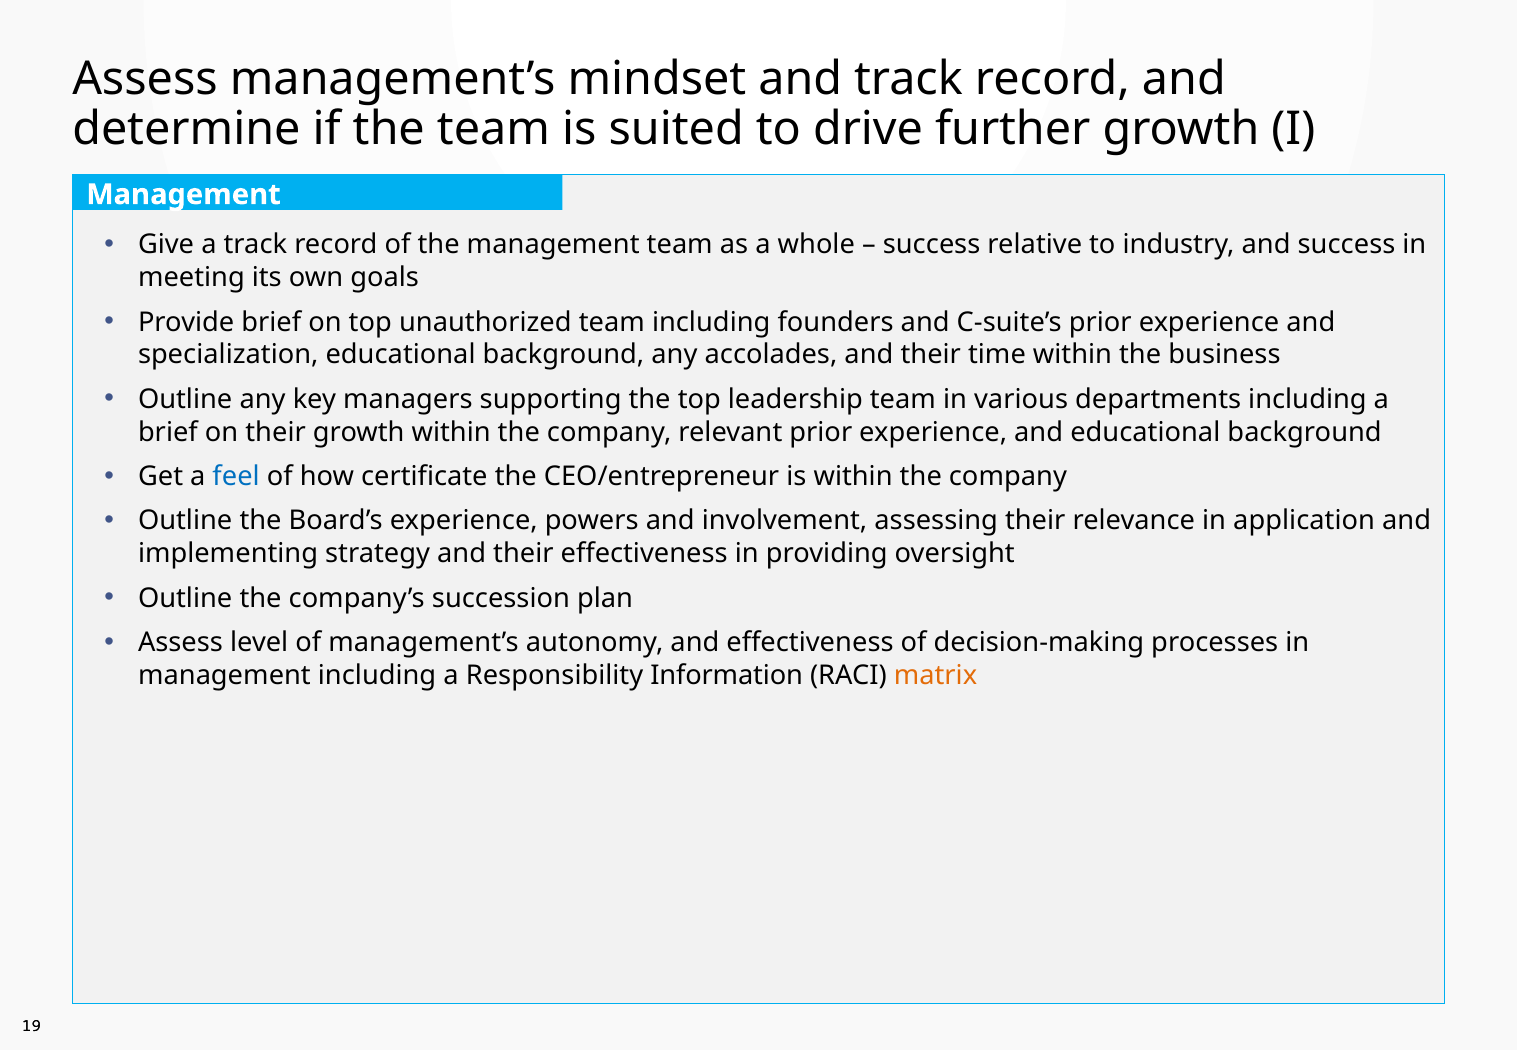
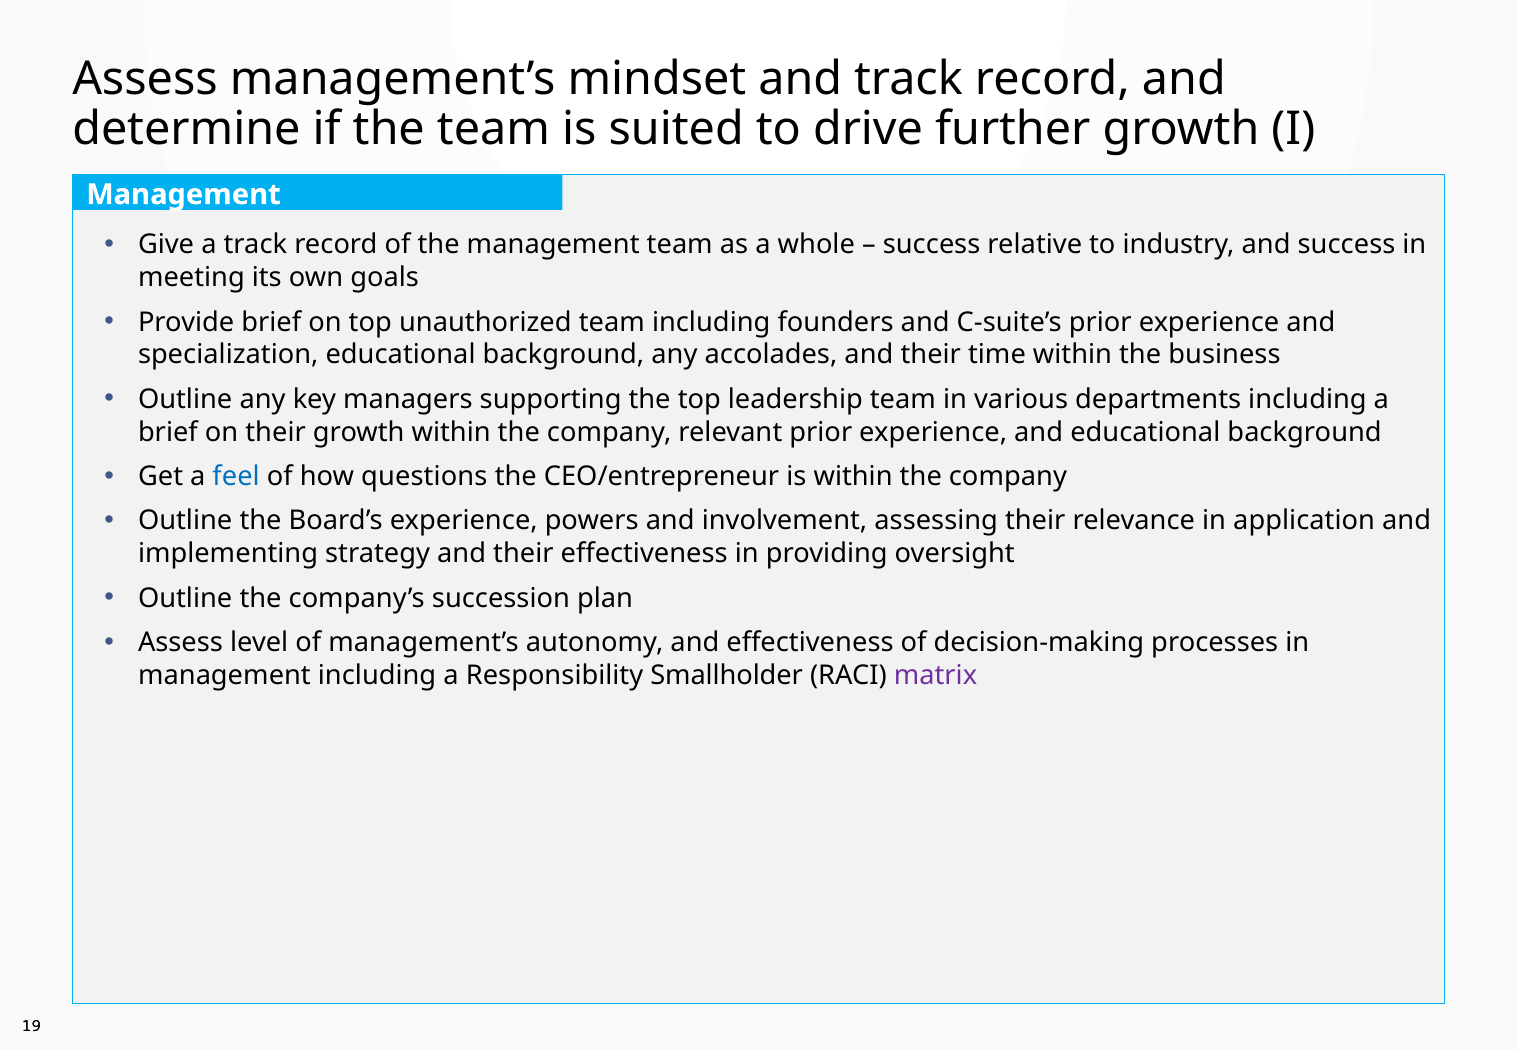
certificate: certificate -> questions (424, 477)
Information: Information -> Smallholder (727, 675)
matrix colour: orange -> purple (935, 675)
